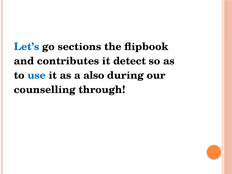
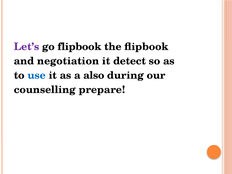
Let’s colour: blue -> purple (27, 47)
go sections: sections -> flipbook (80, 47)
contributes: contributes -> negotiation (68, 61)
through: through -> prepare (102, 90)
